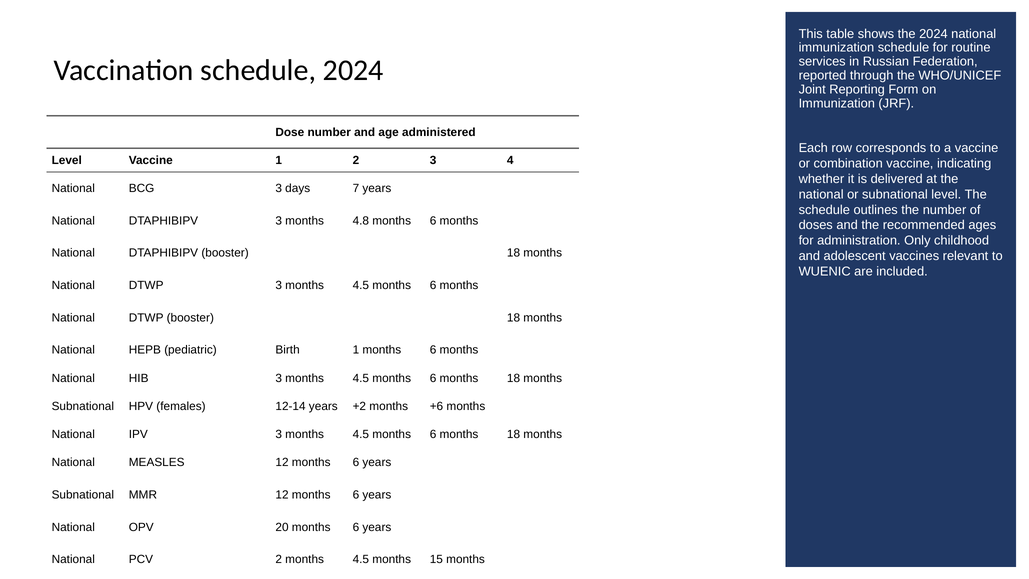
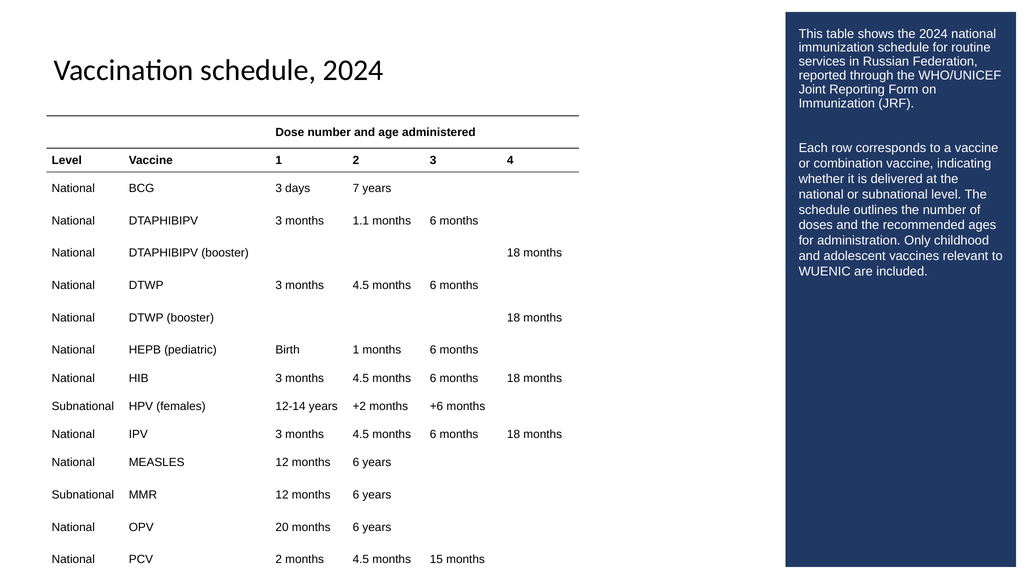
4.8: 4.8 -> 1.1 (361, 221)
